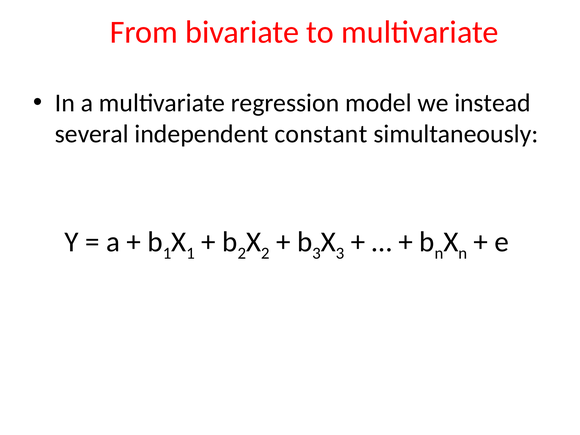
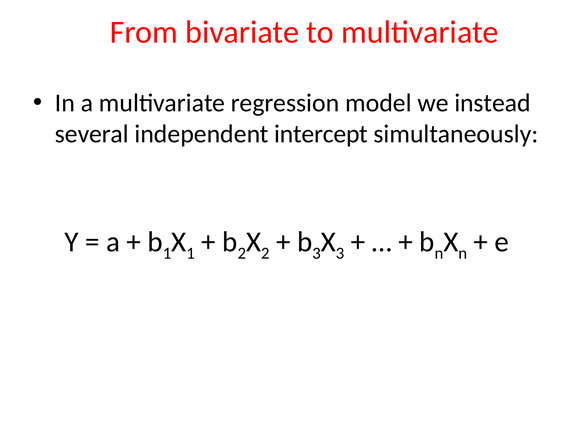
constant: constant -> intercept (321, 134)
